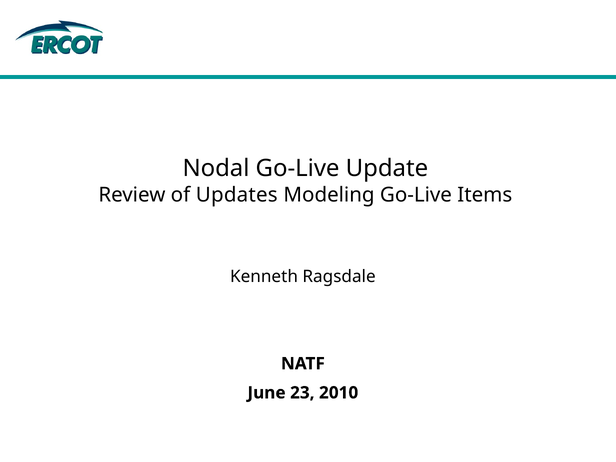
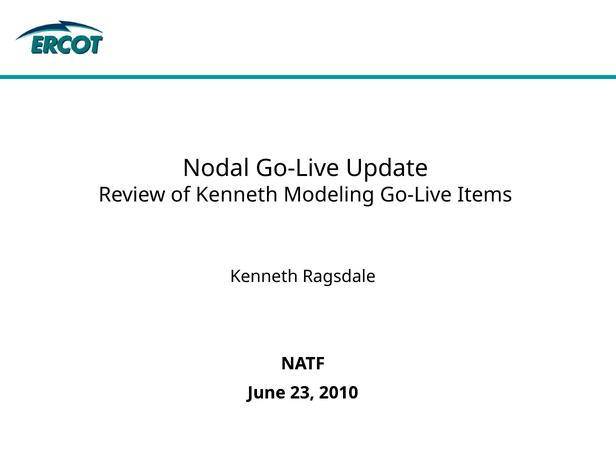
of Updates: Updates -> Kenneth (237, 195)
